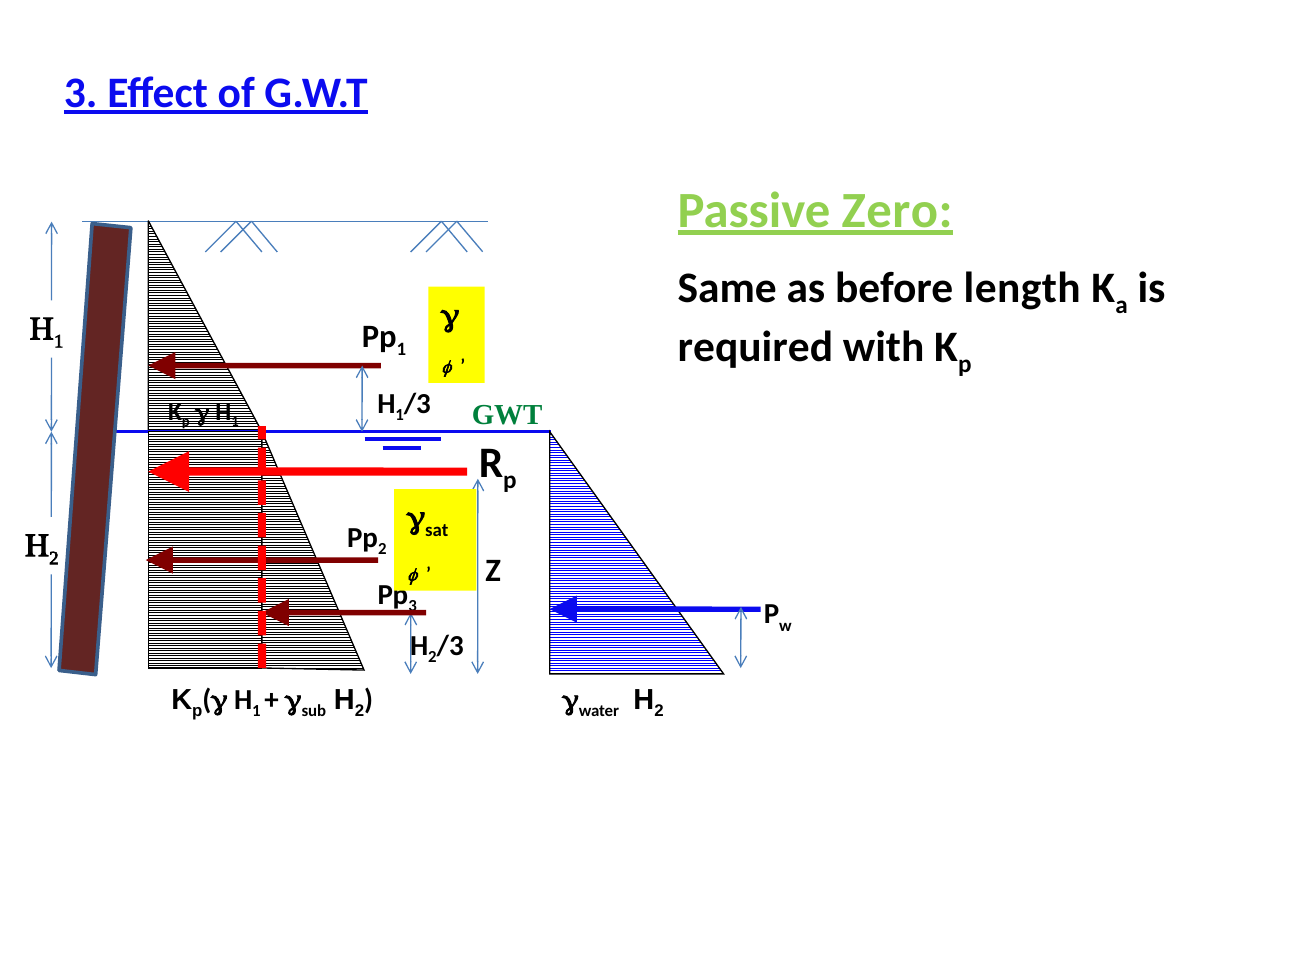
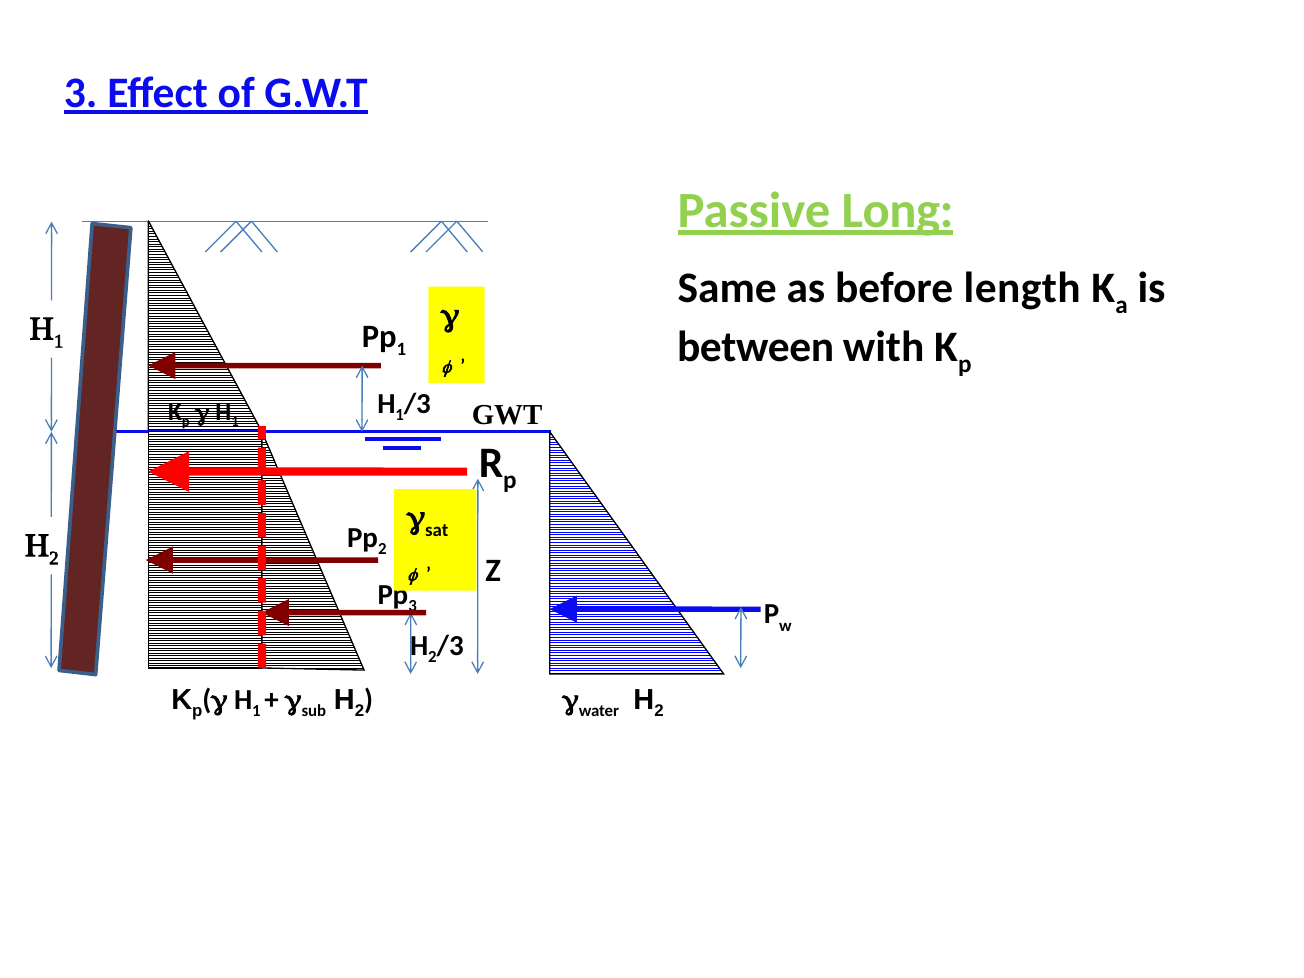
Zero: Zero -> Long (898, 210)
required: required -> between (756, 348)
GWT colour: green -> black (507, 415)
